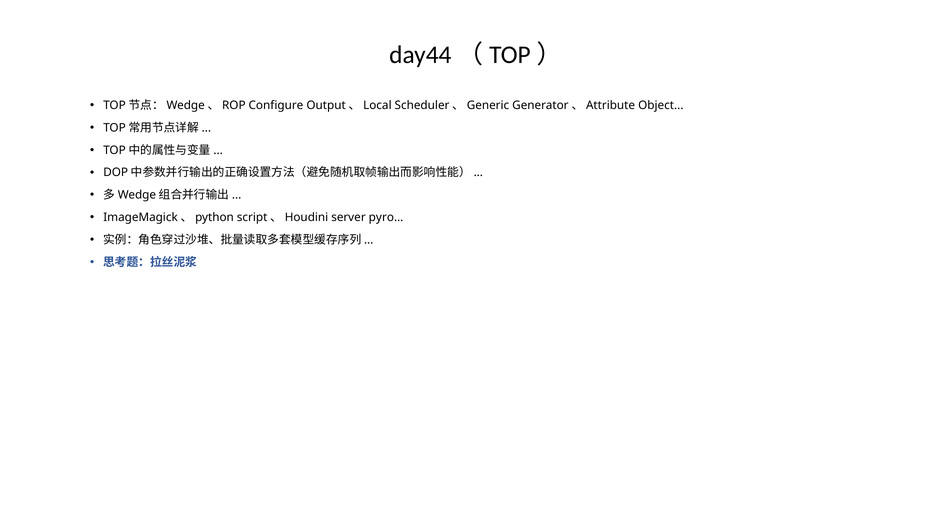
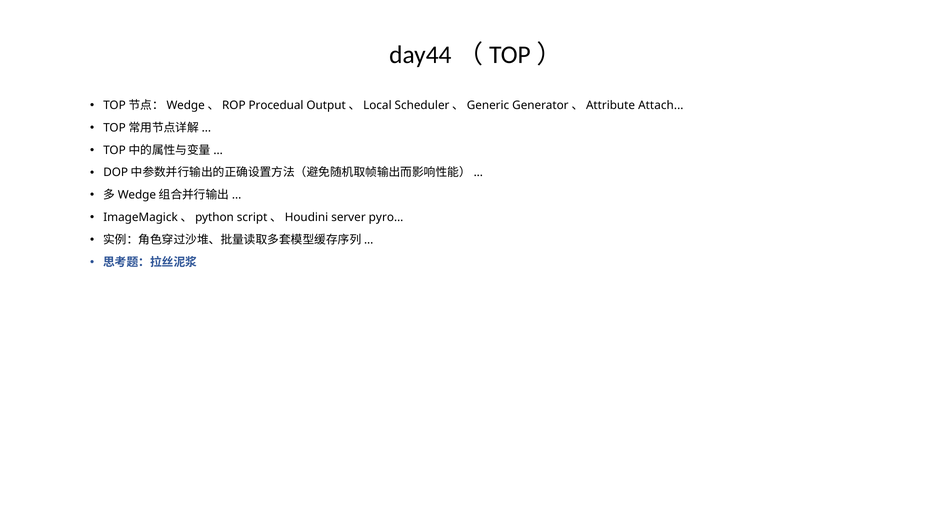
Configure: Configure -> Procedual (276, 105)
Object: Object -> Attach (661, 105)
